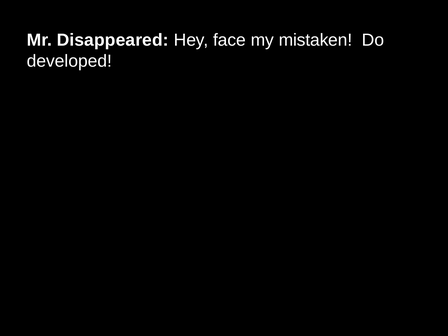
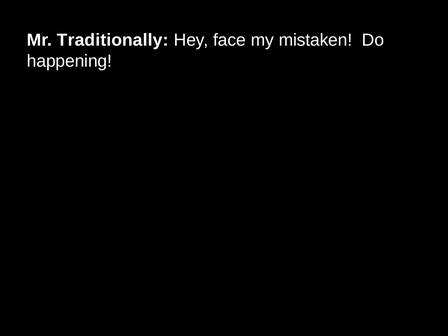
Disappeared: Disappeared -> Traditionally (113, 40)
developed: developed -> happening (69, 61)
